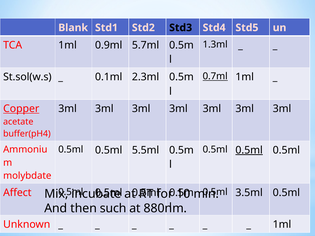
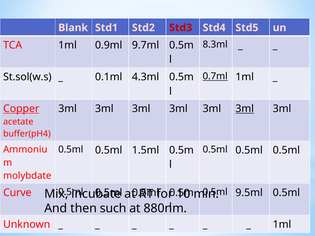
Std3 colour: black -> red (181, 28)
1.3ml: 1.3ml -> 8.3ml (215, 45)
5.7ml: 5.7ml -> 9.7ml (146, 45)
2.3ml: 2.3ml -> 4.3ml (146, 77)
3ml underline: none -> present (245, 109)
5.5ml: 5.5ml -> 1.5ml (146, 150)
0.5ml underline: present -> none (249, 150)
3.5ml: 3.5ml -> 9.5ml (249, 193)
Affect: Affect -> Curve (17, 193)
